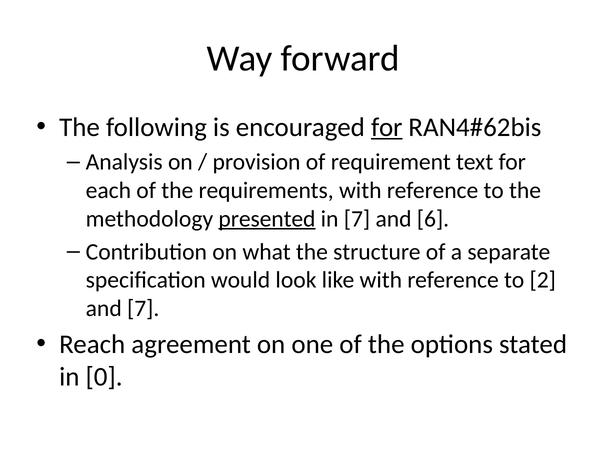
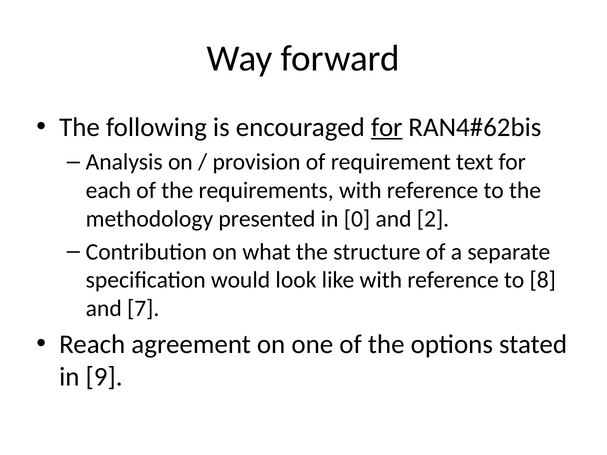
presented underline: present -> none (267, 219)
in 7: 7 -> 0 (357, 219)
6: 6 -> 2 (433, 219)
2: 2 -> 8 (543, 280)
0: 0 -> 9 (104, 377)
